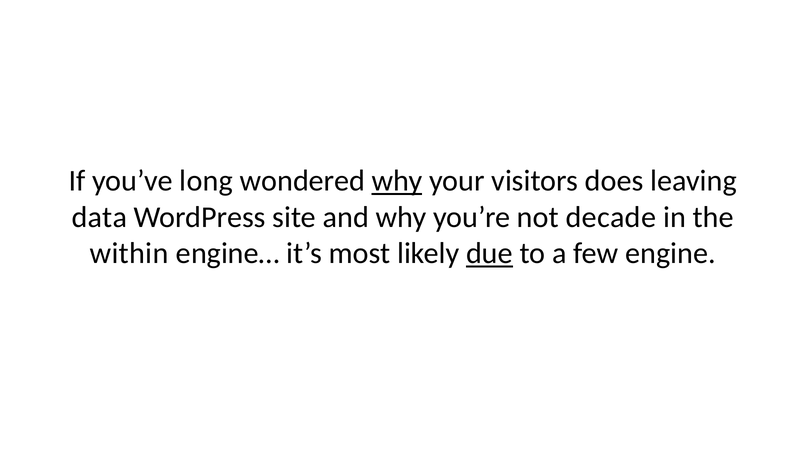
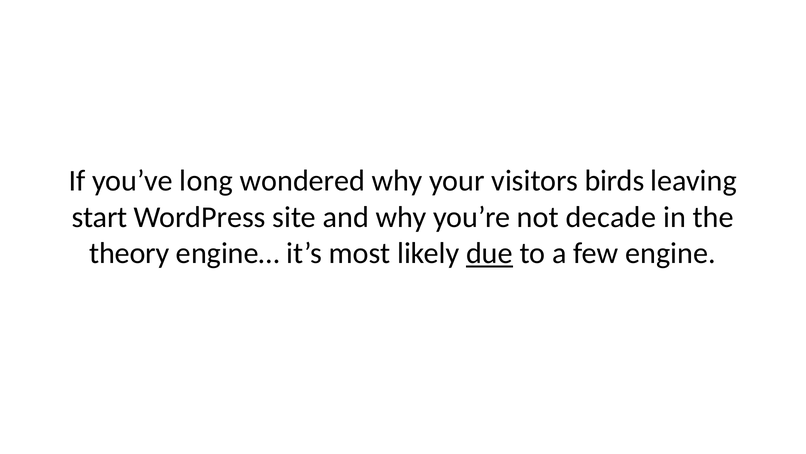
why underline: present -> none (397, 181)
does: does -> birds (614, 181)
data: data -> start (100, 217)
within: within -> theory (129, 253)
